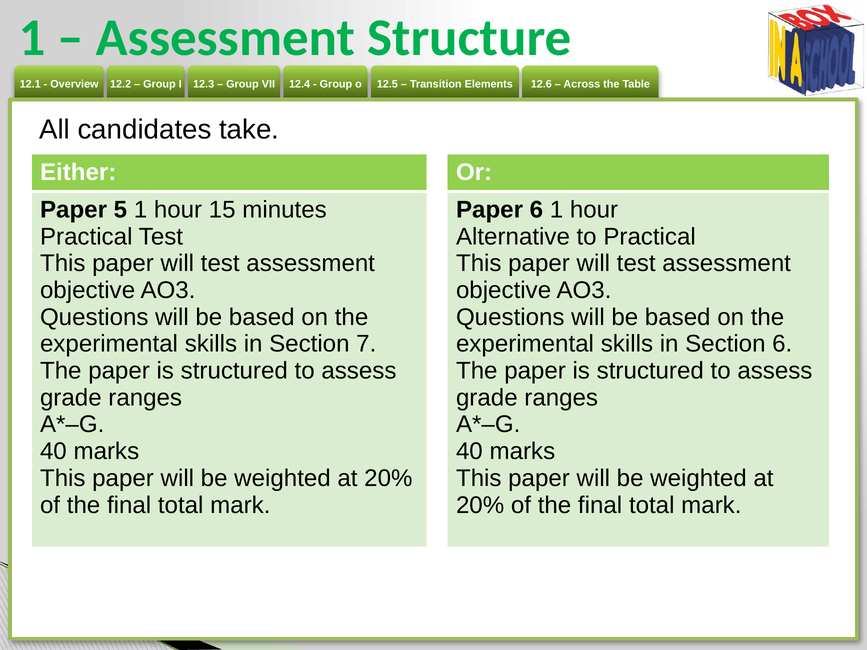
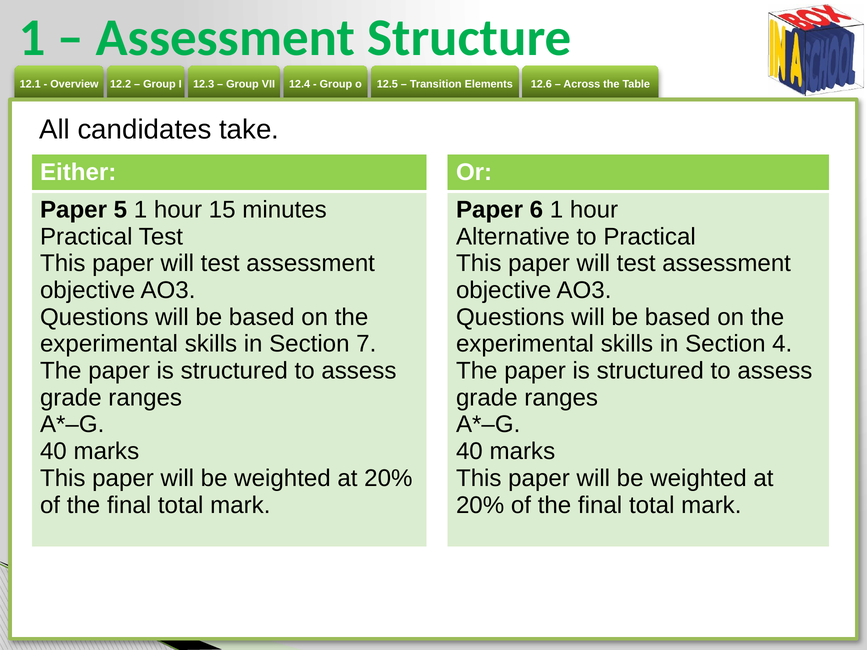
Section 6: 6 -> 4 (782, 344)
